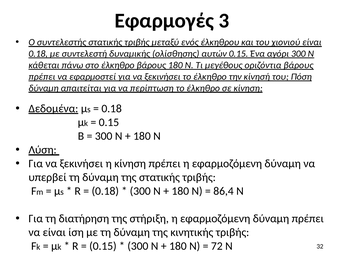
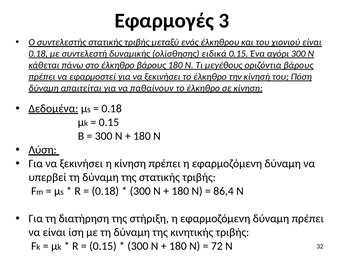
αυτών: αυτών -> ειδικά (214, 54)
περίπτωση: περίπτωση -> παθαίνουν (152, 88)
